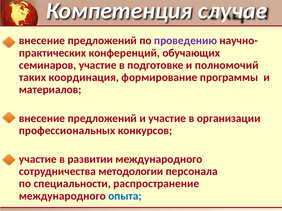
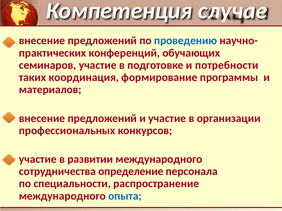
проведению colour: purple -> blue (186, 41)
полномочий: полномочий -> потребности (227, 65)
методологии: методологии -> определение (131, 172)
